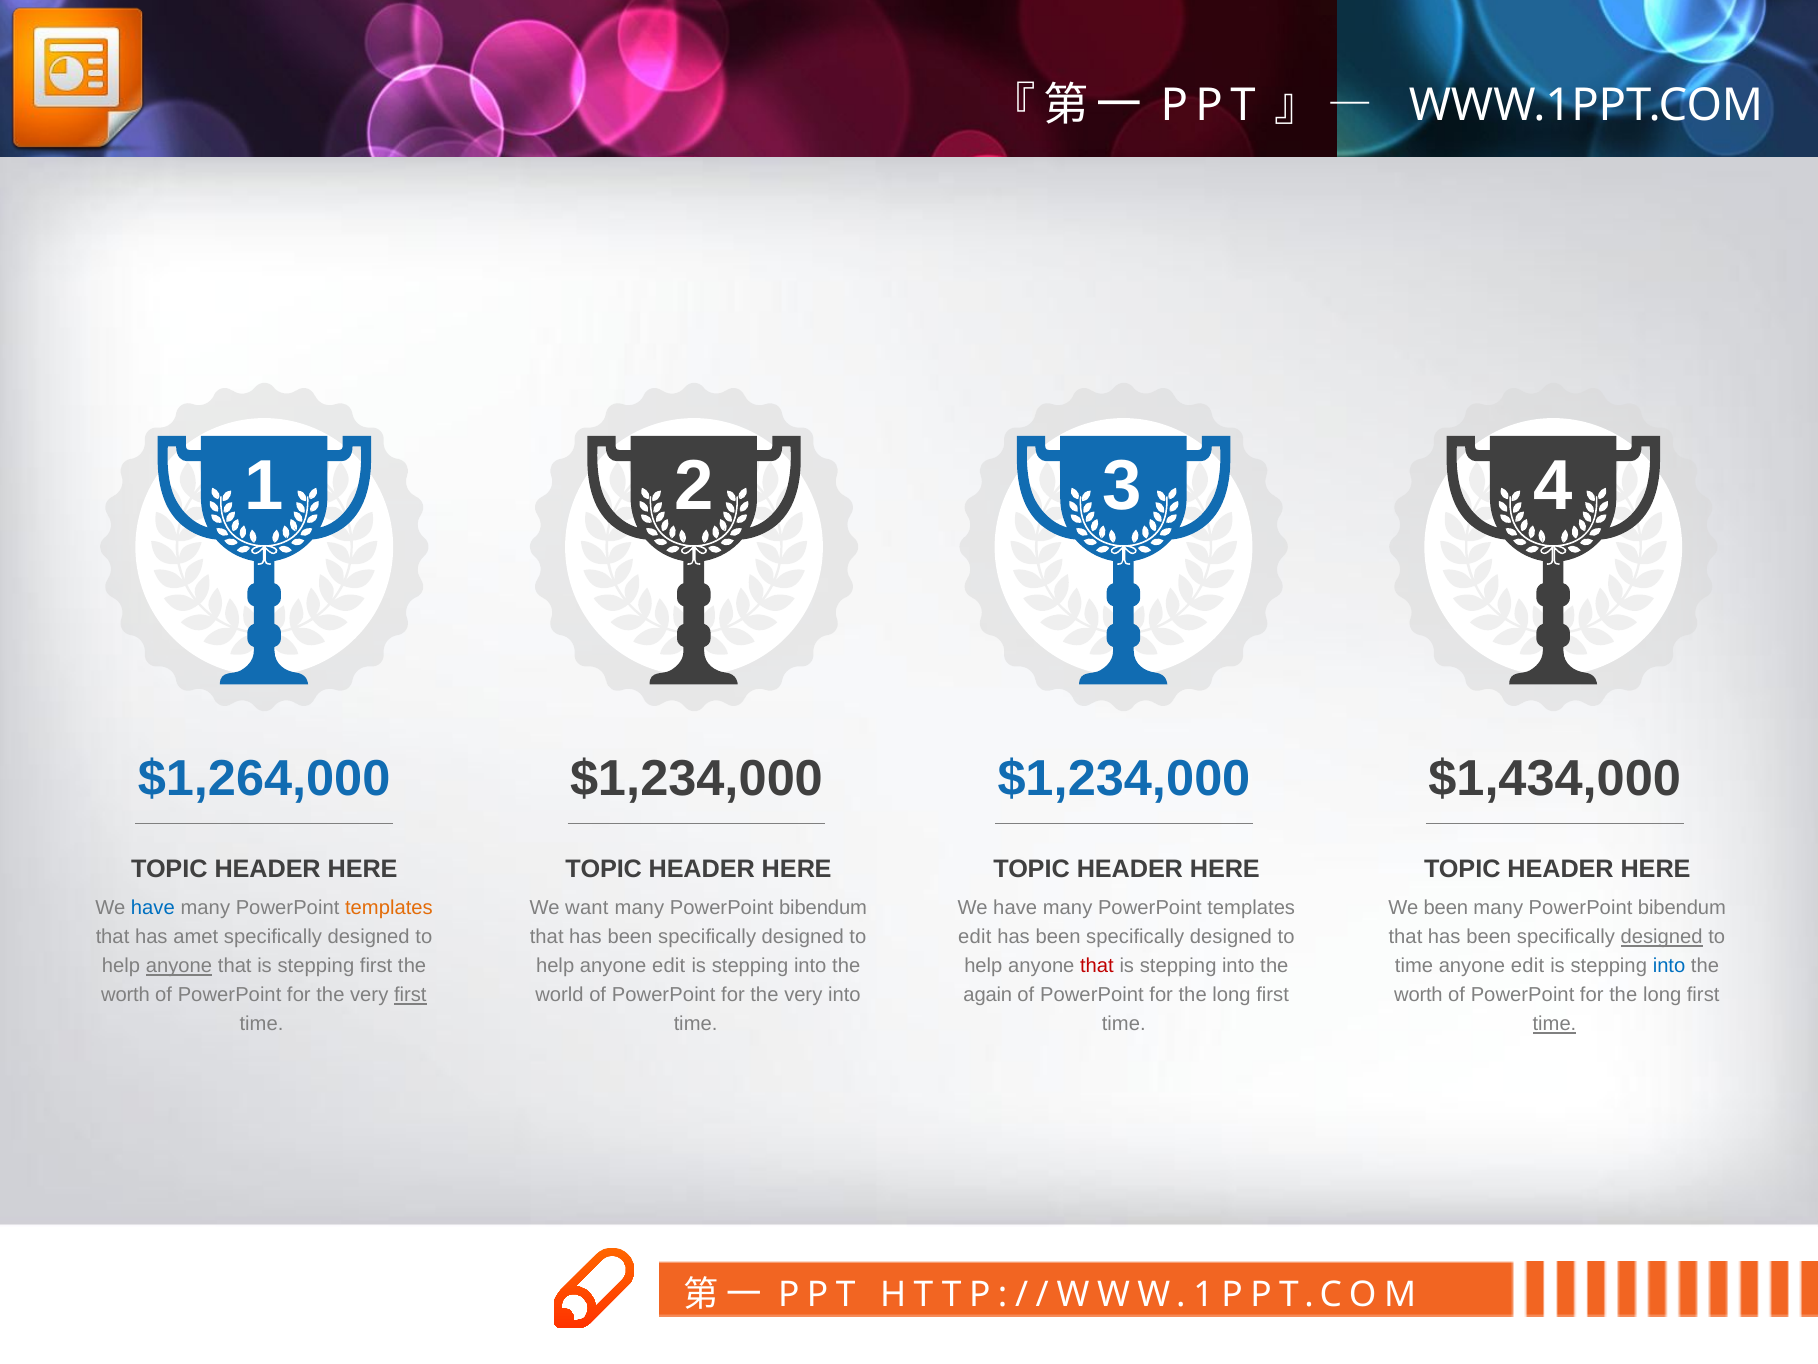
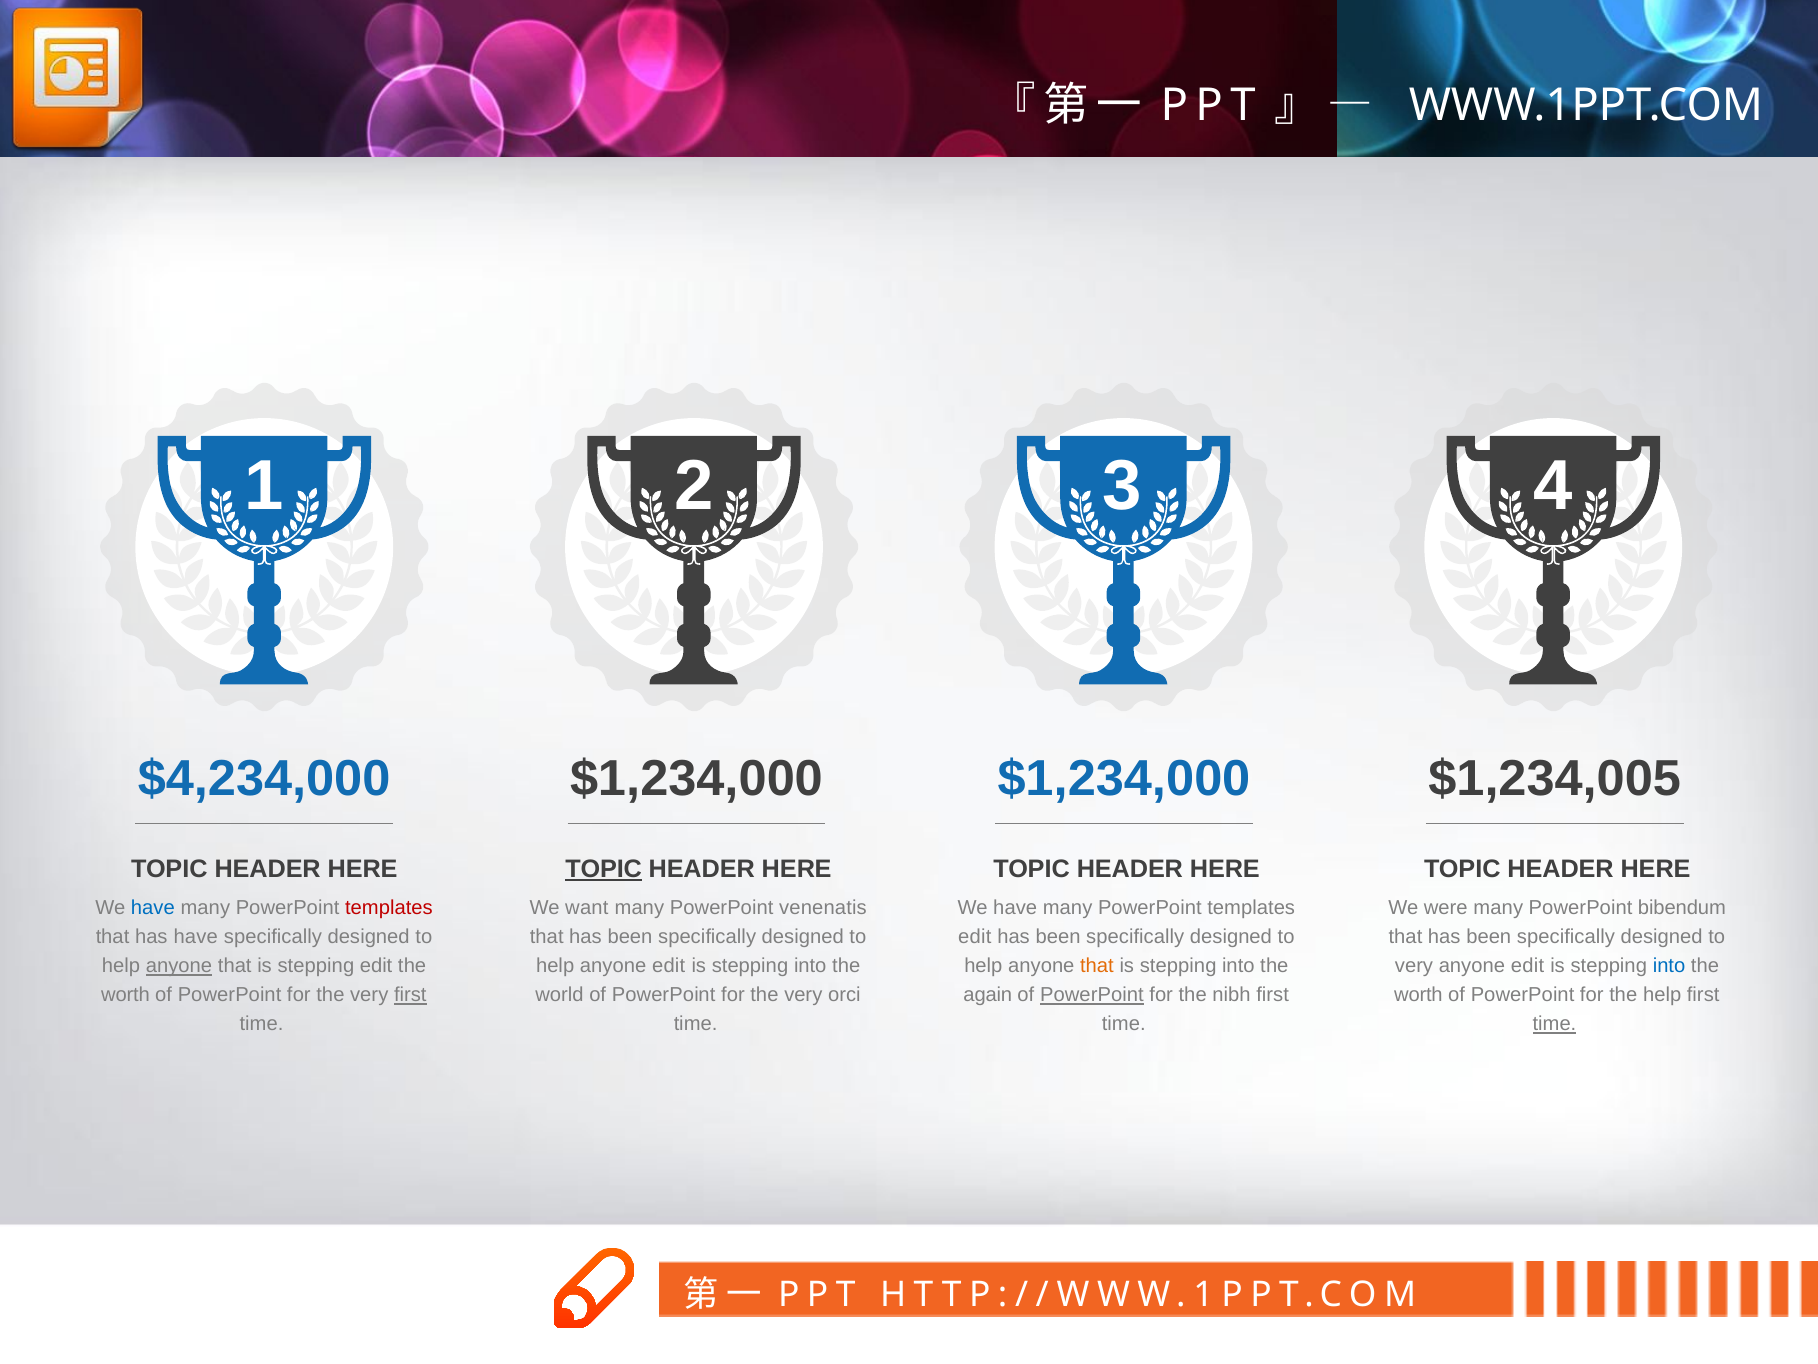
$1,264,000: $1,264,000 -> $4,234,000 (264, 778)
$1,434,000: $1,434,000 -> $1,234,005 (1555, 778)
TOPIC underline: none -> present (604, 869)
templates colour: orange -> red (389, 908)
bibendum: bibendum -> venenatis (823, 908)
We been: been -> were (1446, 908)
has amet: amet -> have (196, 937)
designed underline: present -> none (1662, 937)
stepping first: first -> edit (376, 966)
that colour: red -> orange (1097, 966)
time: time -> very (1414, 966)
very into: into -> orci (844, 995)
PowerPoint underline: none -> present (1092, 995)
long: long -> nibh (1232, 995)
long: long -> help (1662, 995)
